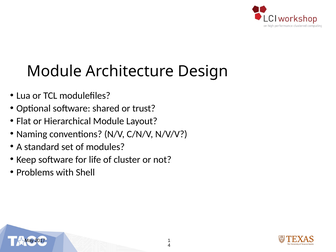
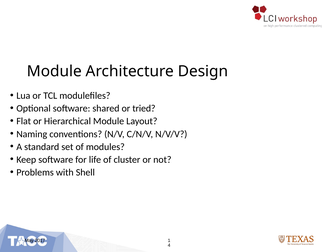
trust: trust -> tried (144, 108)
